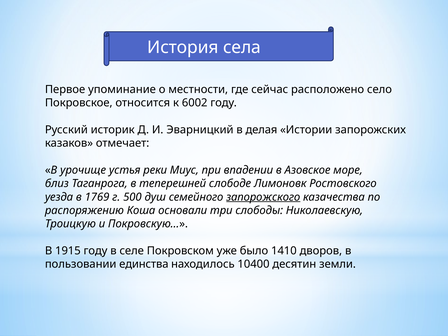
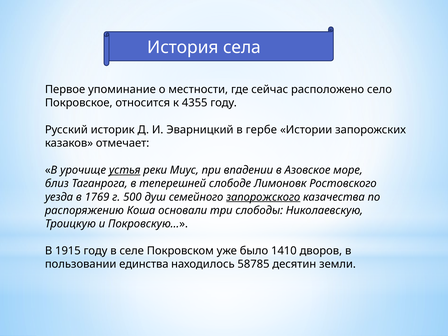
6002: 6002 -> 4355 (195, 103)
делая: делая -> гербе (261, 130)
устья underline: none -> present (125, 170)
10400: 10400 -> 58785 (254, 264)
